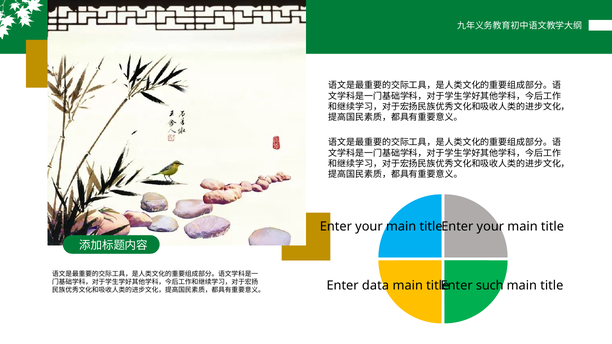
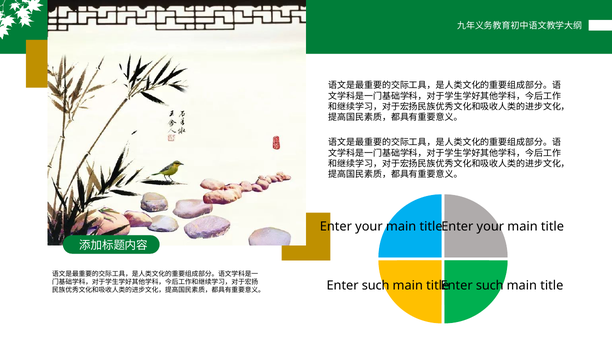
data: data -> such (376, 286)
